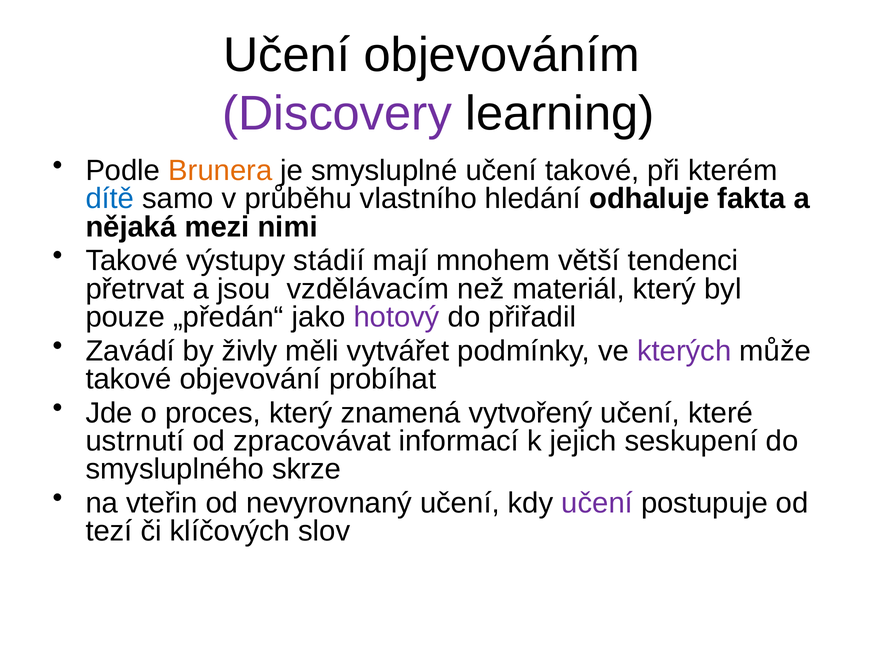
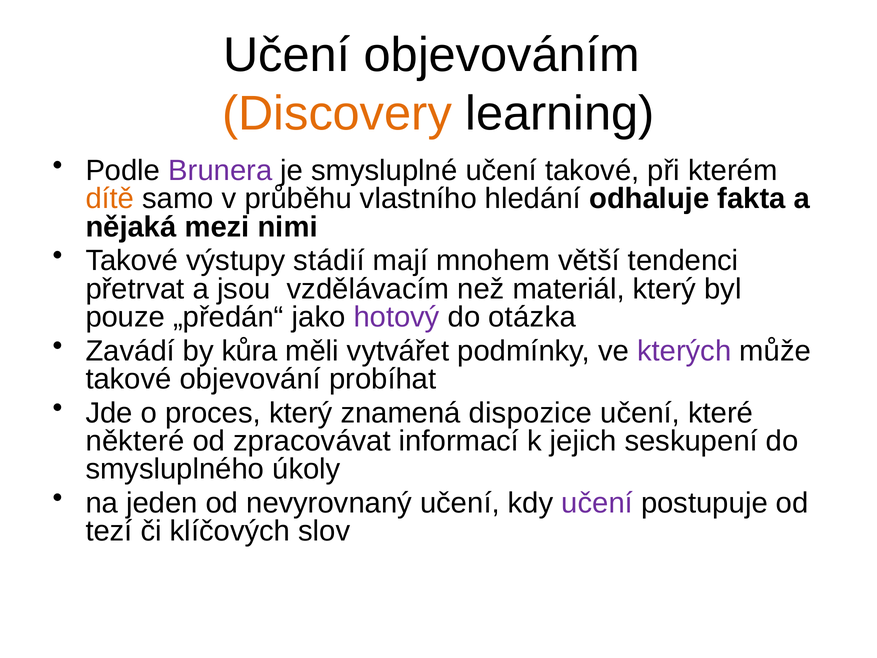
Discovery colour: purple -> orange (337, 114)
Brunera colour: orange -> purple (220, 171)
dítě colour: blue -> orange (110, 199)
přiřadil: přiřadil -> otázka (532, 317)
živly: živly -> kůra (250, 351)
vytvořený: vytvořený -> dispozice (530, 413)
ustrnutí: ustrnutí -> některé (135, 441)
skrze: skrze -> úkoly (306, 469)
vteřin: vteřin -> jeden (162, 503)
